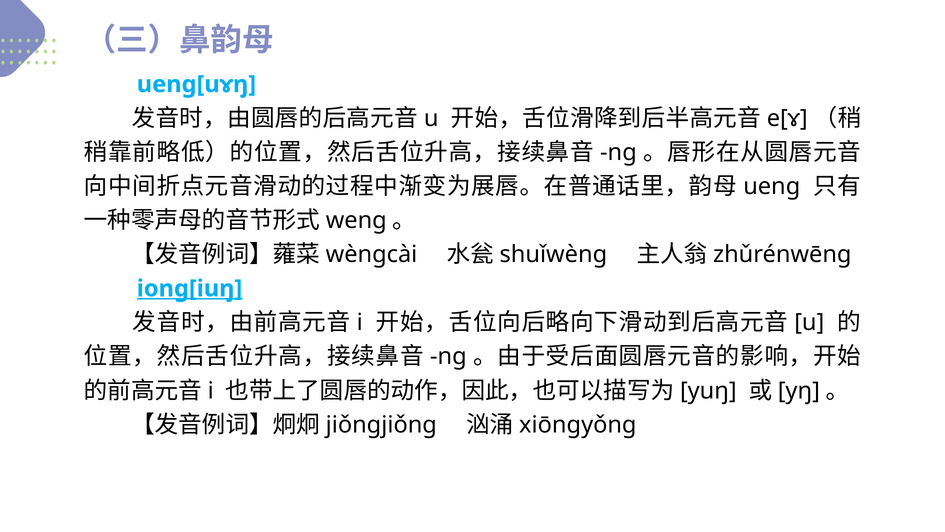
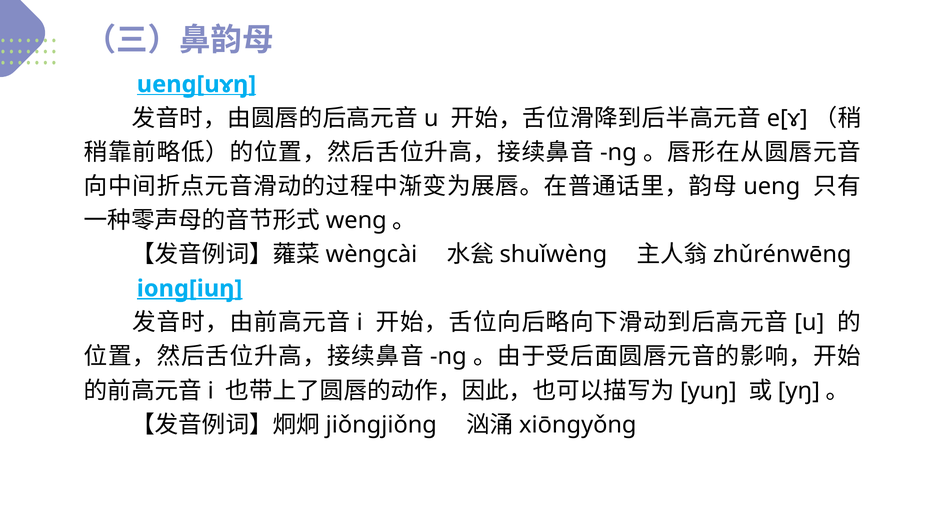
uenɡ[uɤŋ underline: none -> present (196, 84)
